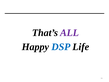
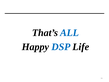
ALL colour: purple -> blue (69, 33)
